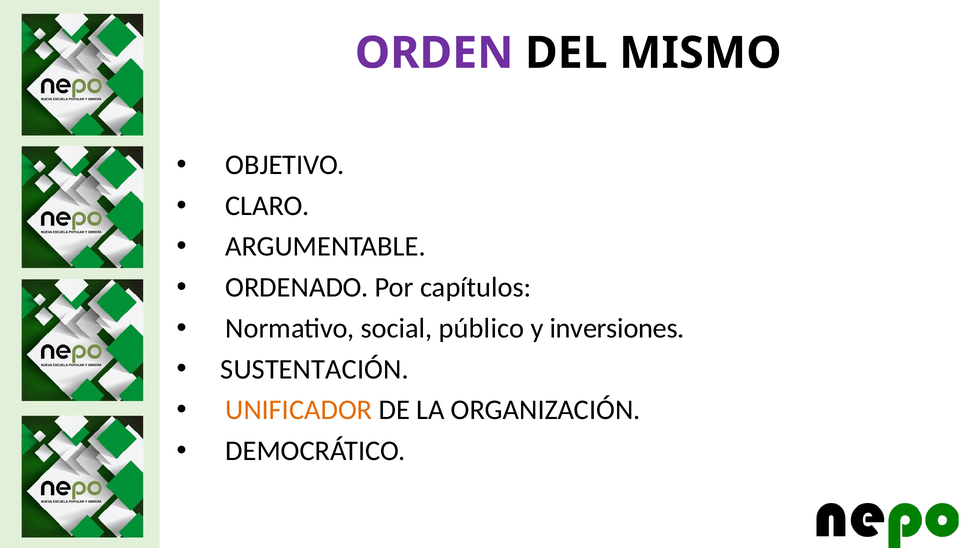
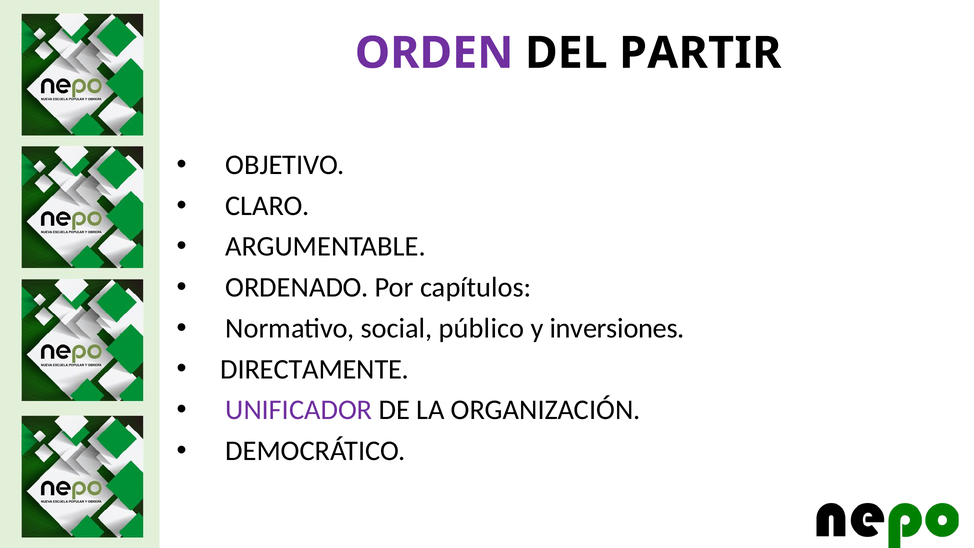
MISMO: MISMO -> PARTIR (700, 53)
SUSTENTACIÓN: SUSTENTACIÓN -> DIRECTAMENTE (315, 369)
UNIFICADOR colour: orange -> purple (299, 410)
